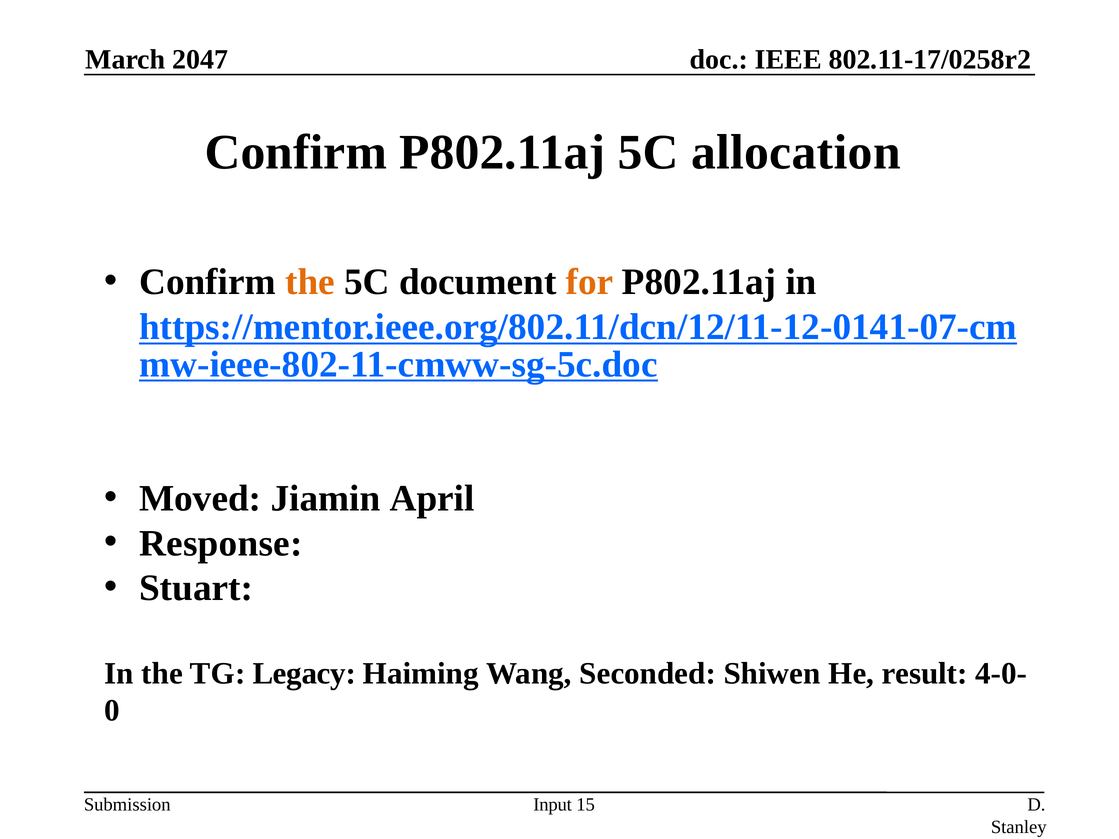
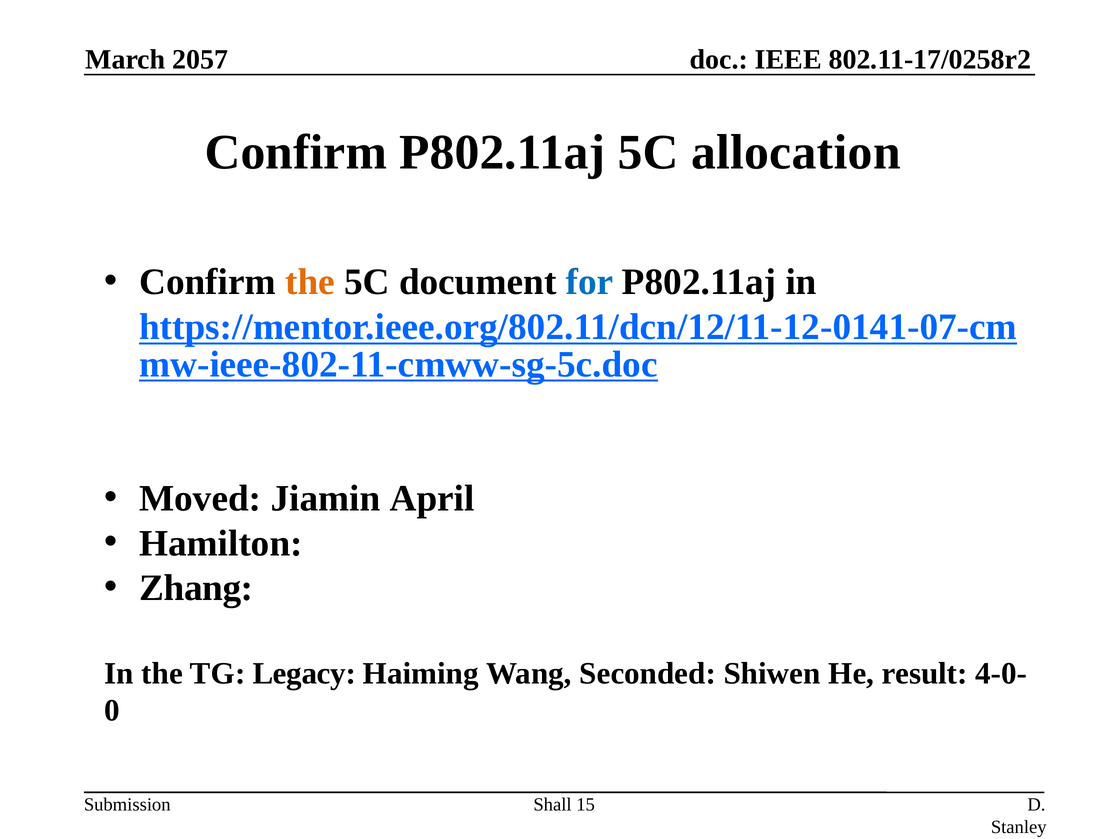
2047: 2047 -> 2057 (200, 60)
for colour: orange -> blue (590, 282)
Response: Response -> Hamilton (221, 543)
Stuart: Stuart -> Zhang (196, 588)
Input: Input -> Shall (552, 805)
